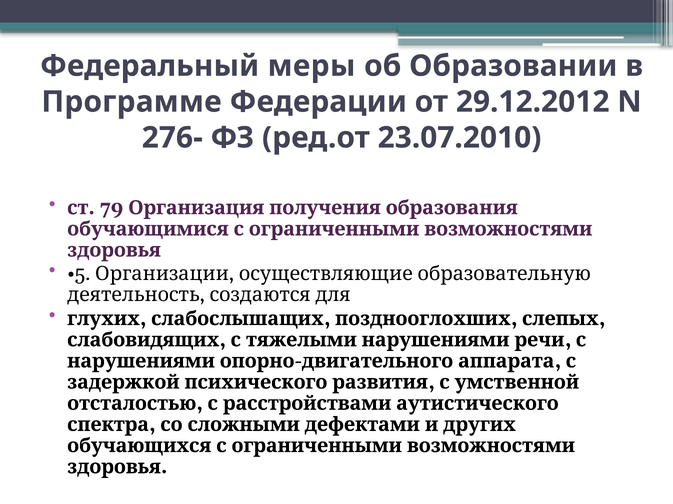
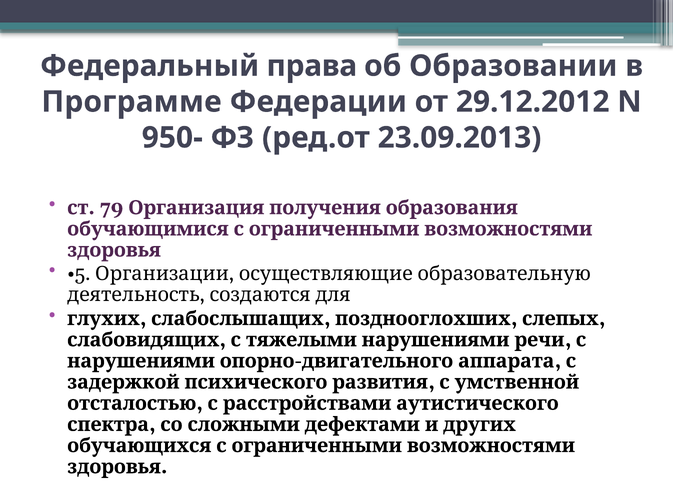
меры: меры -> права (312, 66)
276-: 276- -> 950- (172, 138)
23.07.2010: 23.07.2010 -> 23.09.2013 (459, 138)
